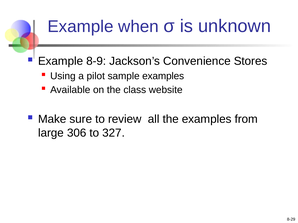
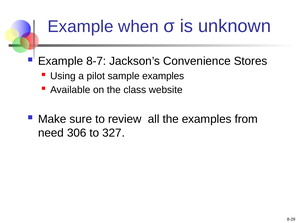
8-9: 8-9 -> 8-7 (96, 61)
large: large -> need (51, 133)
